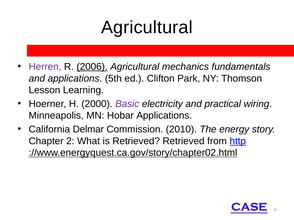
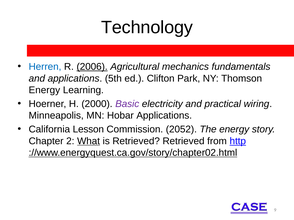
Agricultural: Agricultural -> Technology (147, 28)
Herren colour: purple -> blue (45, 67)
Lesson: Lesson -> Energy (44, 90)
Delmar: Delmar -> Lesson (88, 130)
2010: 2010 -> 2052 (181, 130)
What underline: none -> present (89, 141)
